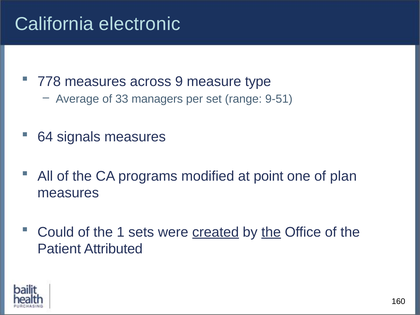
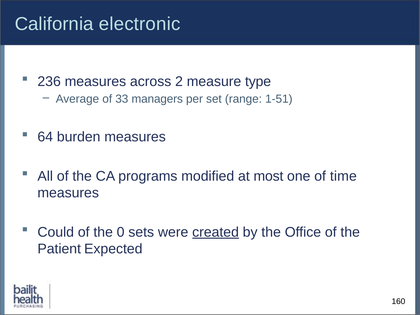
778: 778 -> 236 (49, 81)
9: 9 -> 2 (179, 81)
9-51: 9-51 -> 1-51 (279, 99)
signals: signals -> burden (79, 137)
point: point -> most (268, 176)
plan: plan -> time (343, 176)
1: 1 -> 0 (121, 232)
the underline: present -> none (271, 232)
Attributed: Attributed -> Expected (113, 249)
